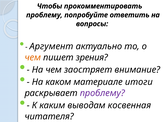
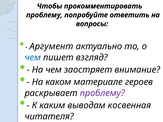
чем colour: orange -> blue (33, 58)
зрения: зрения -> взгляд (92, 58)
итоги: итоги -> героев (139, 82)
